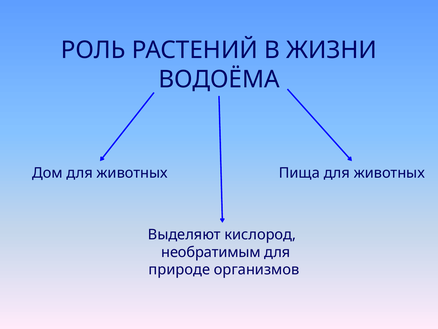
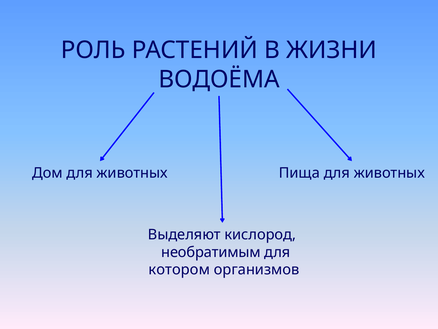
природе: природе -> котором (179, 269)
